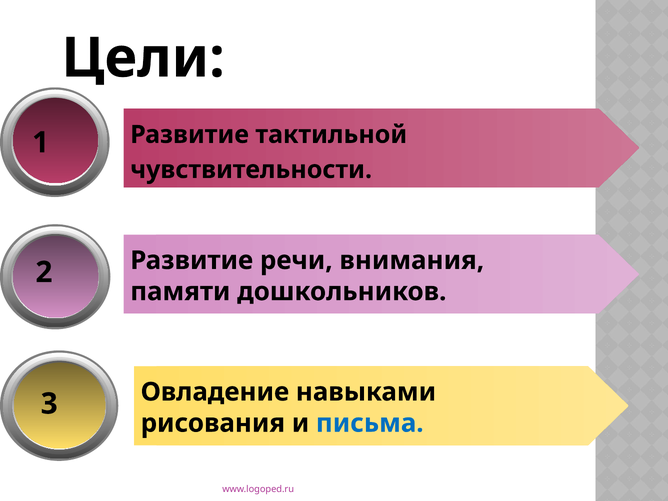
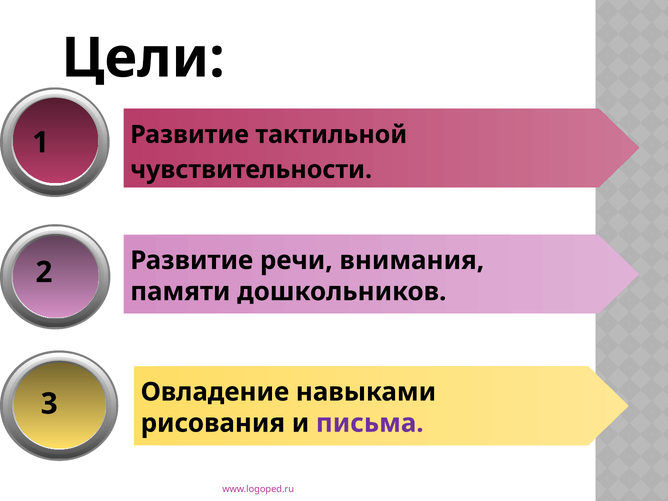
письма colour: blue -> purple (370, 423)
